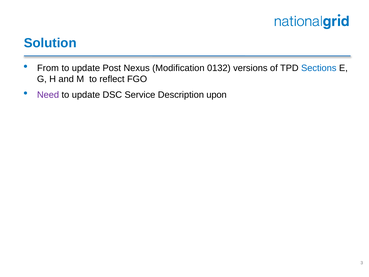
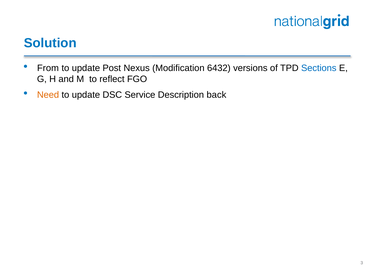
0132: 0132 -> 6432 (219, 68)
Need colour: purple -> orange (48, 95)
upon: upon -> back (216, 95)
